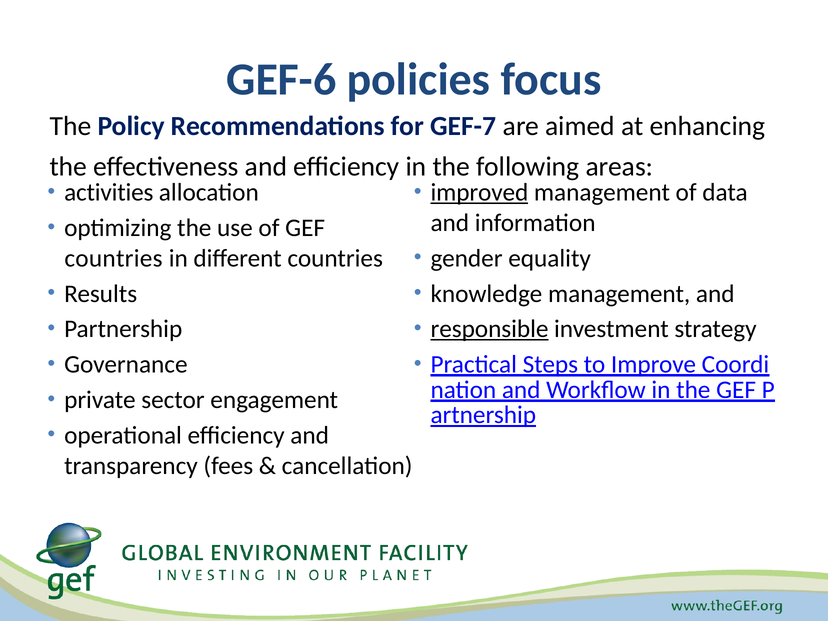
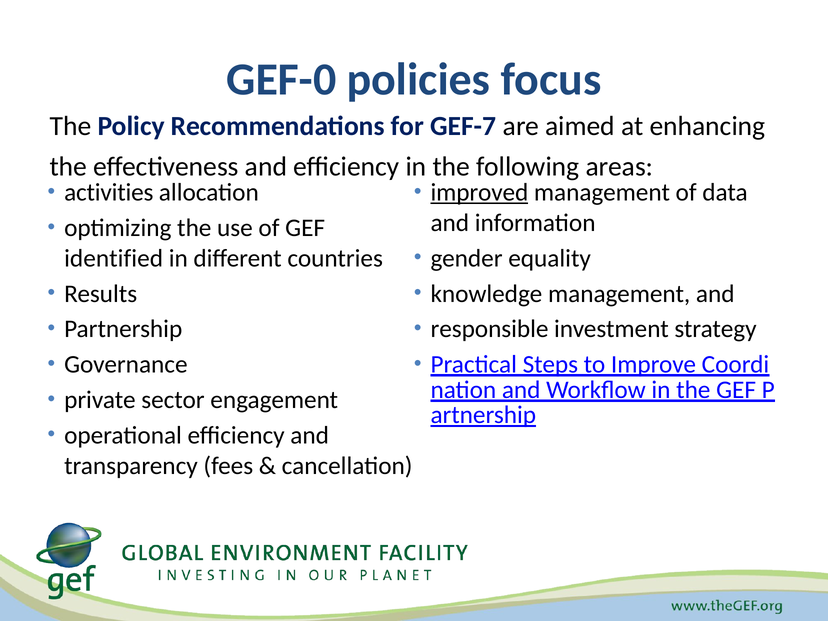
GEF-6: GEF-6 -> GEF-0 (281, 80)
countries: countries -> identified (114, 258)
responsible underline: present -> none (489, 329)
